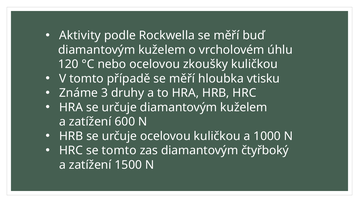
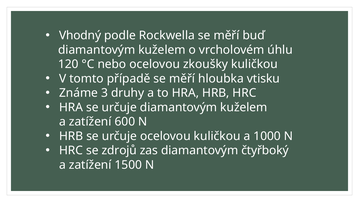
Aktivity: Aktivity -> Vhodný (80, 35)
se tomto: tomto -> zdrojů (119, 150)
